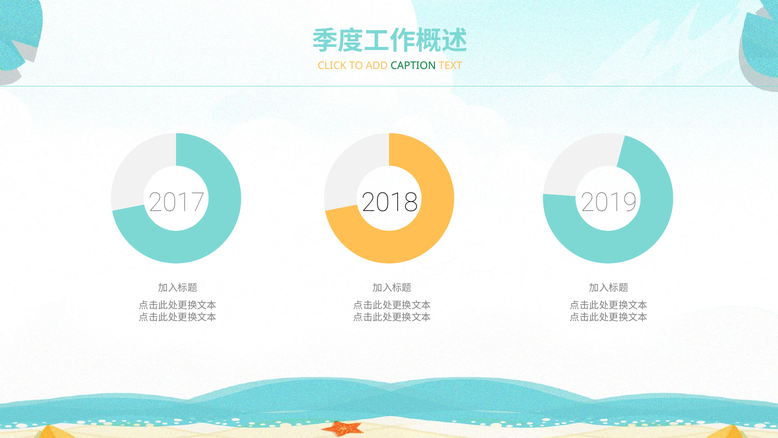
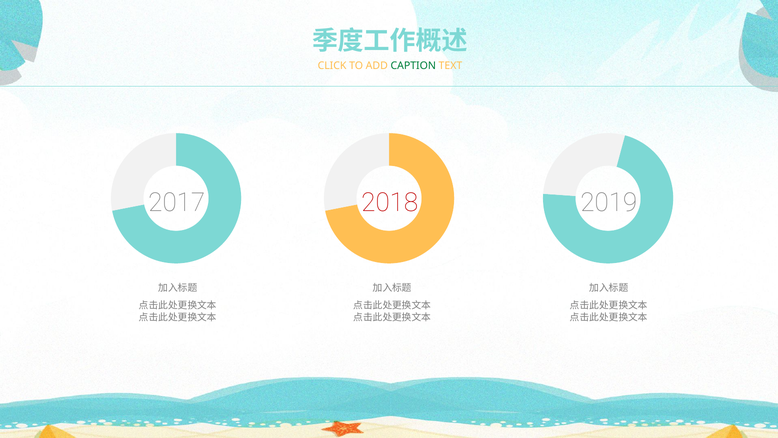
2018 colour: black -> red (390, 203)
